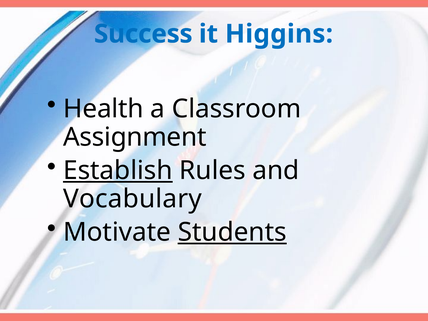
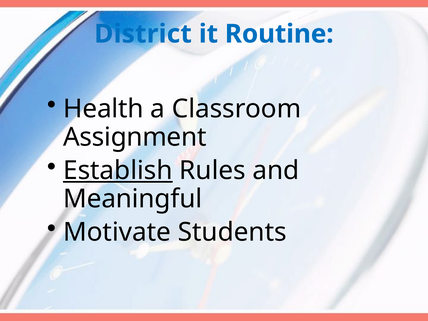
Success: Success -> District (143, 34)
Higgins: Higgins -> Routine (279, 34)
Vocabulary: Vocabulary -> Meaningful (133, 199)
Students underline: present -> none (232, 232)
